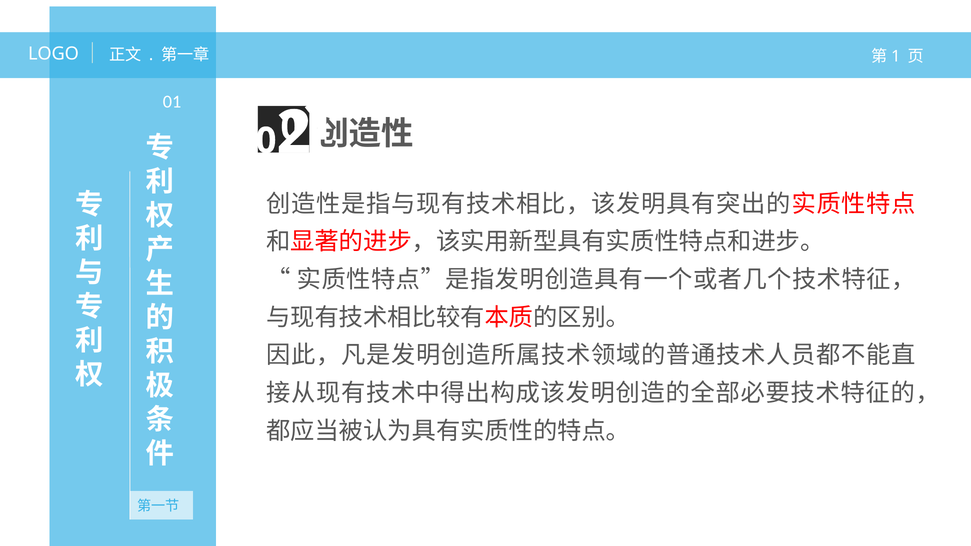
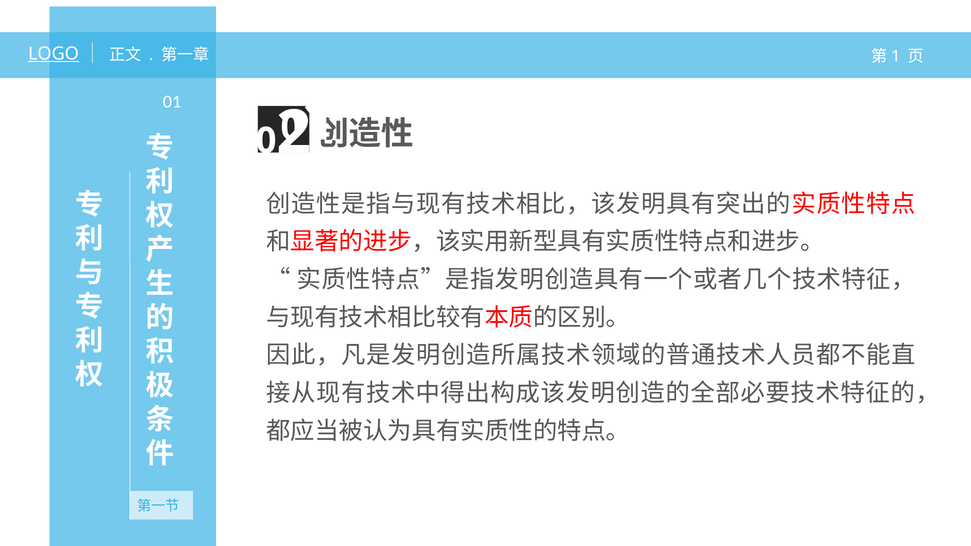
LOGO underline: none -> present (53, 54)
